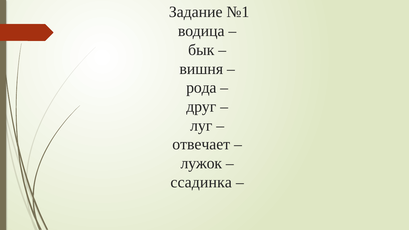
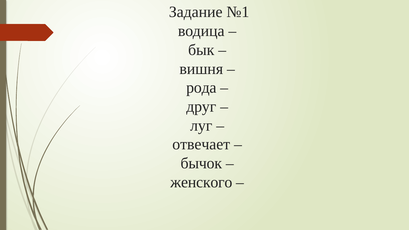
лужок: лужок -> бычок (201, 163)
ссадинка: ссадинка -> женского (201, 182)
